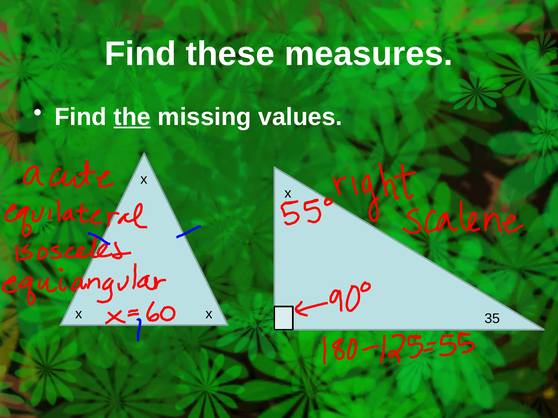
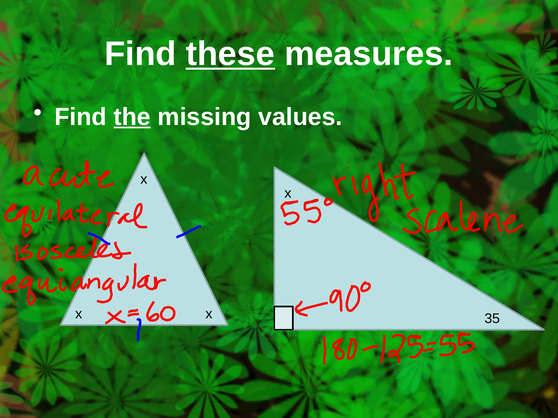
these underline: none -> present (230, 54)
